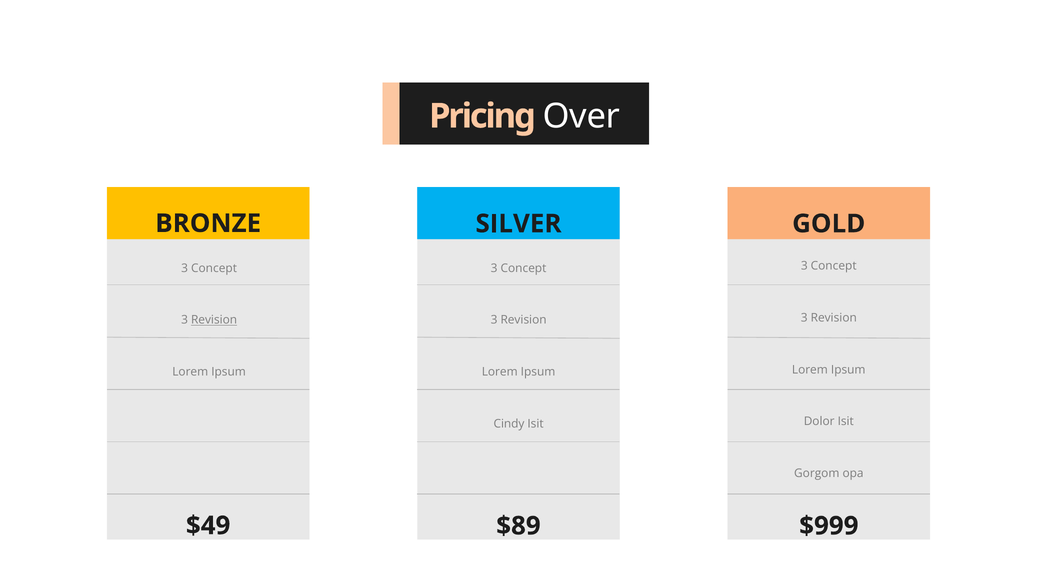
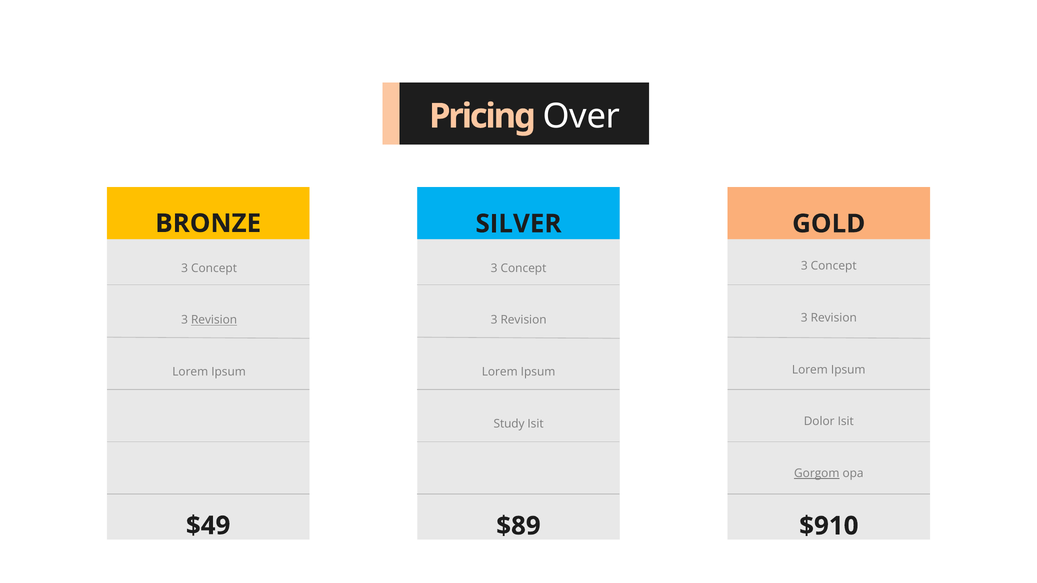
Cindy: Cindy -> Study (509, 424)
Gorgom underline: none -> present (817, 474)
$999: $999 -> $910 (829, 526)
